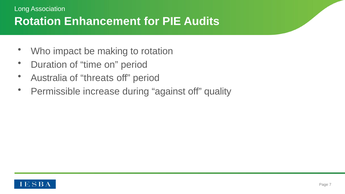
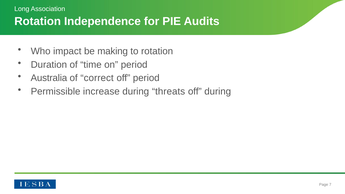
Enhancement: Enhancement -> Independence (102, 21)
threats: threats -> correct (97, 78)
against: against -> threats (168, 92)
off quality: quality -> during (218, 92)
